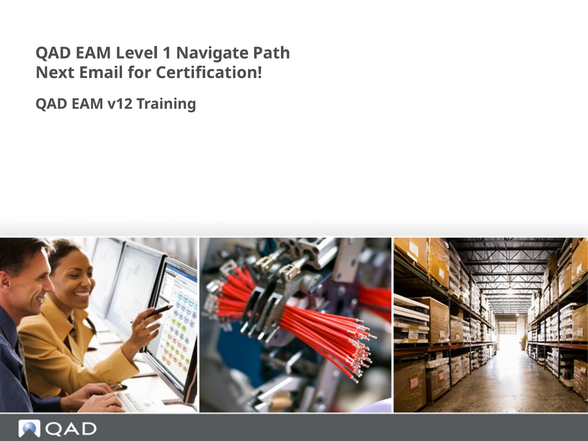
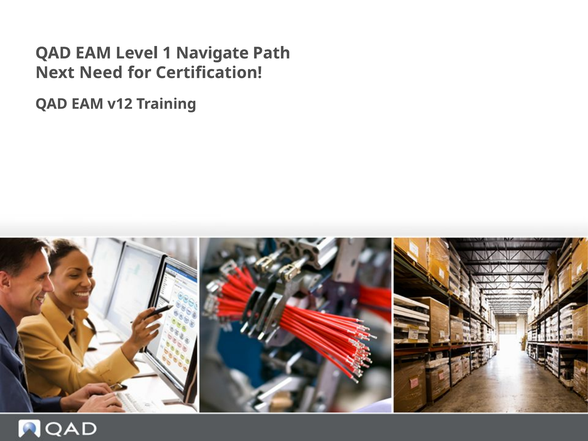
Email: Email -> Need (101, 73)
